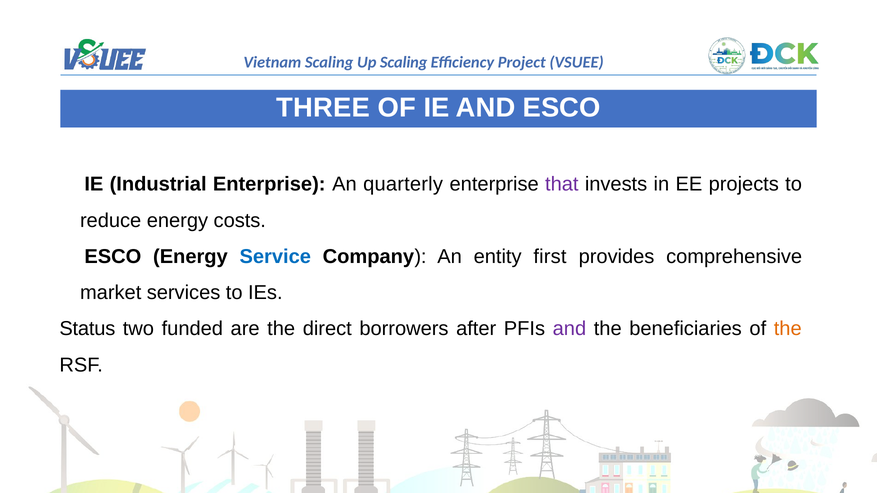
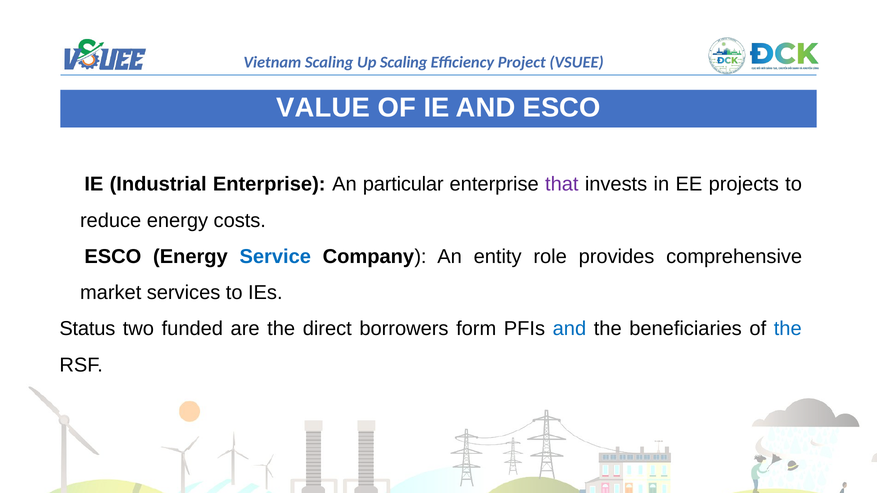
THREE: THREE -> VALUE (323, 108)
quarterly: quarterly -> particular (403, 184)
first: first -> role (550, 257)
after: after -> form (476, 329)
and colour: purple -> blue (569, 329)
the colour: orange -> blue (788, 329)
